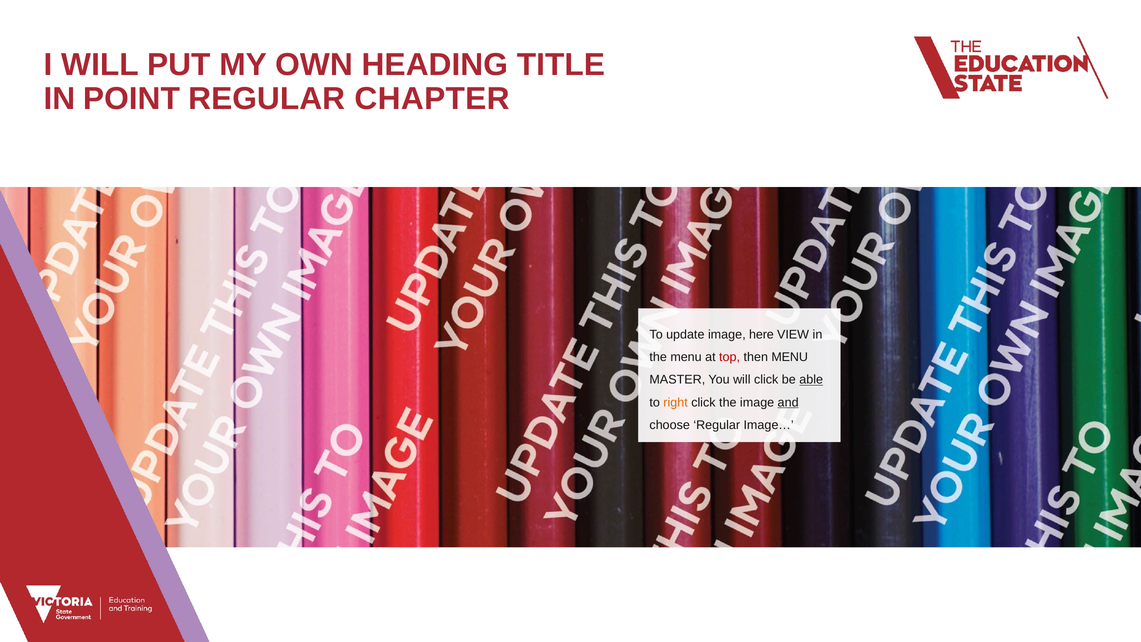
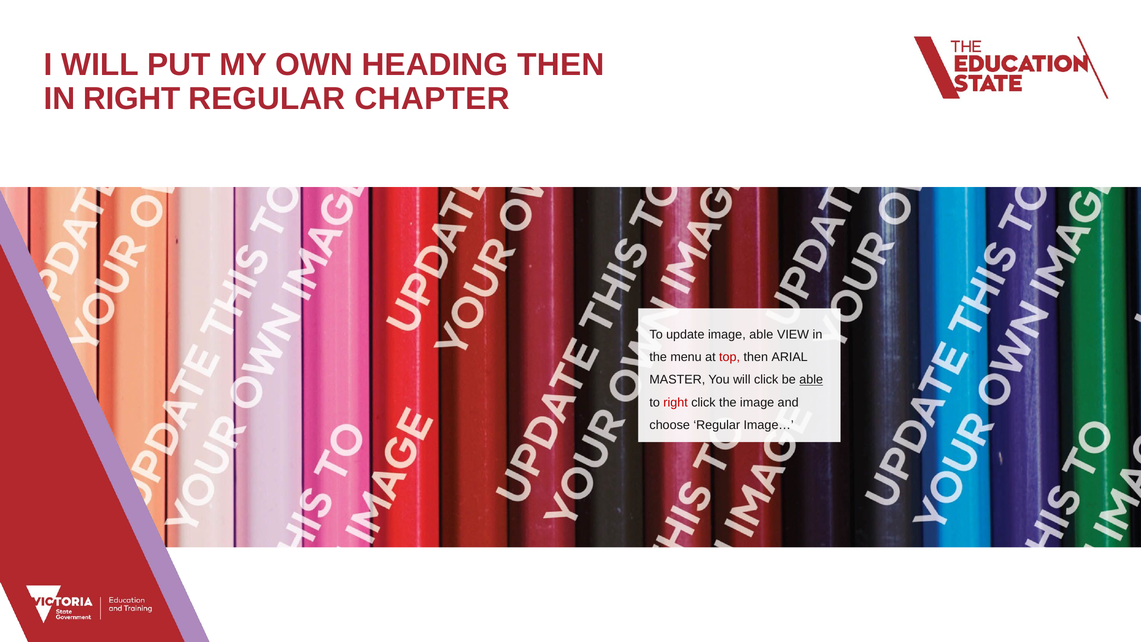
HEADING TITLE: TITLE -> THEN (561, 65)
IN POINT: POINT -> RIGHT (132, 99)
image here: here -> able (761, 335)
then MENU: MENU -> ARIAL (790, 357)
right colour: orange -> red (676, 402)
and underline: present -> none (788, 402)
